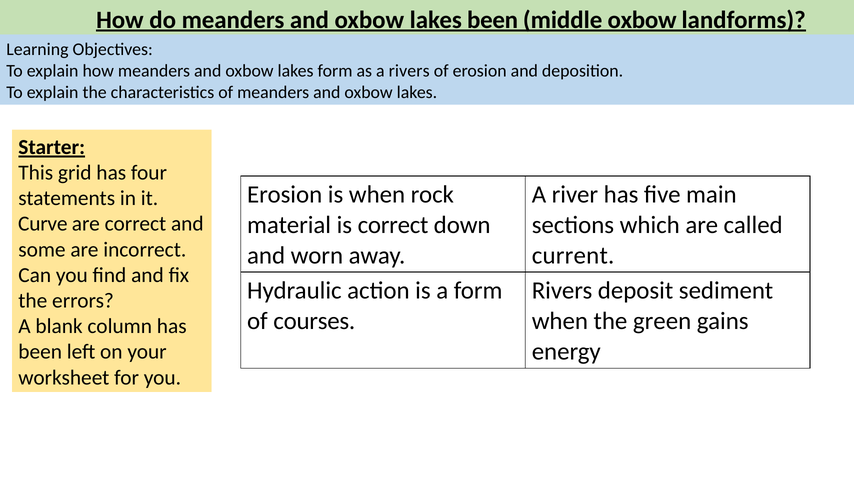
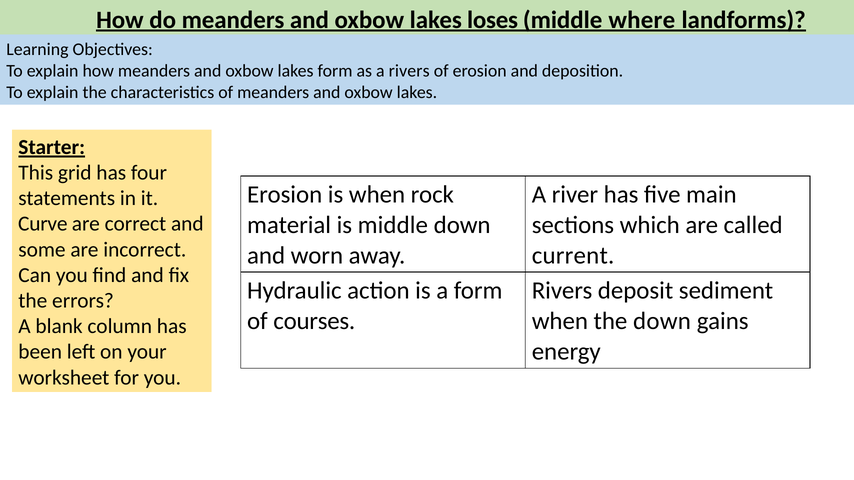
lakes been: been -> loses (493, 20)
middle oxbow: oxbow -> where (642, 20)
is correct: correct -> middle (393, 225)
the green: green -> down (662, 321)
